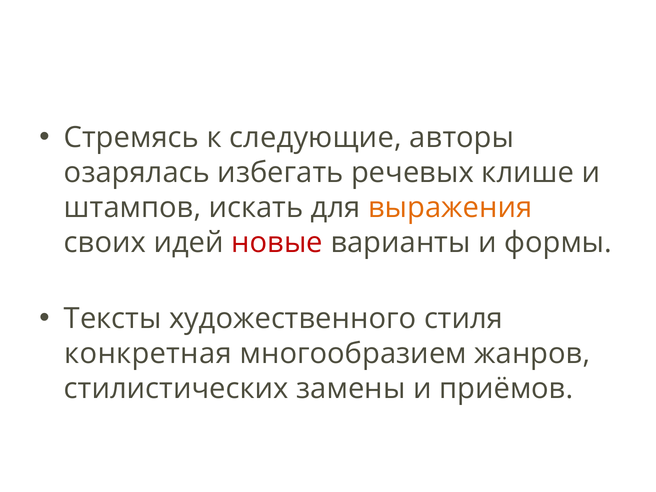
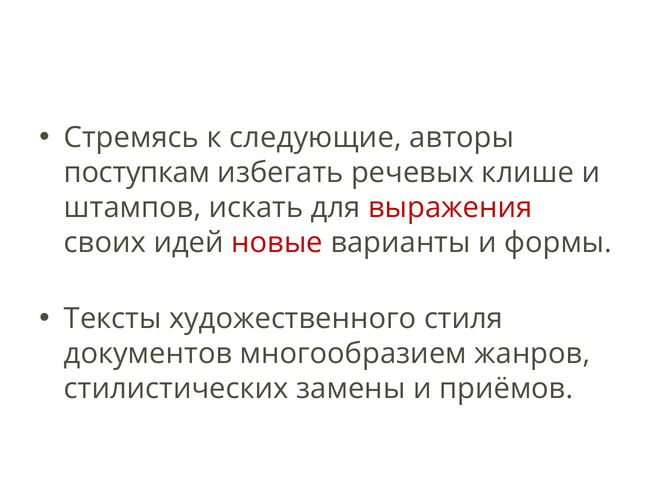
озарялась: озарялась -> поступкам (137, 173)
выражения colour: orange -> red (450, 208)
конкретная: конкретная -> документов (148, 353)
